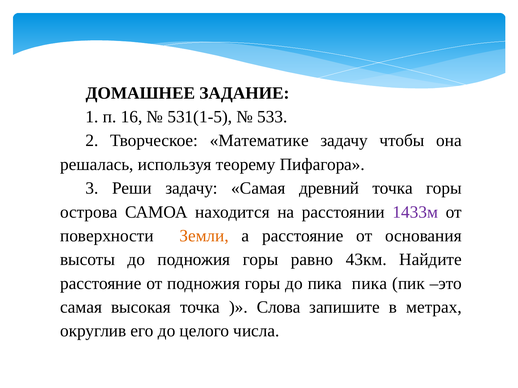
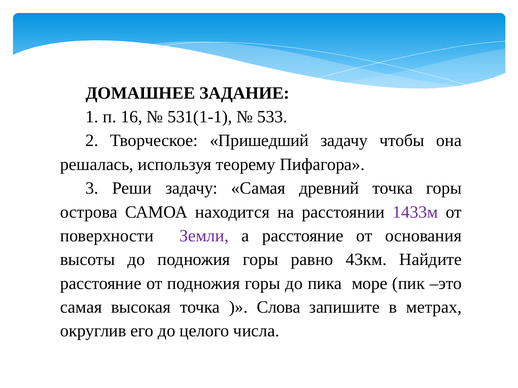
531(1-5: 531(1-5 -> 531(1-1 (200, 117)
Математике: Математике -> Пришедший (259, 141)
Земли colour: orange -> purple (204, 236)
пика пика: пика -> море (370, 284)
